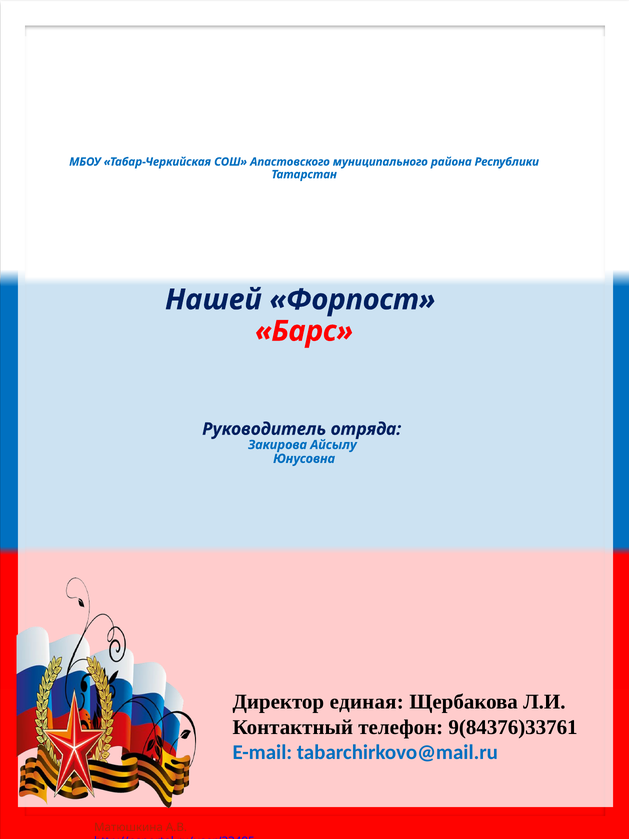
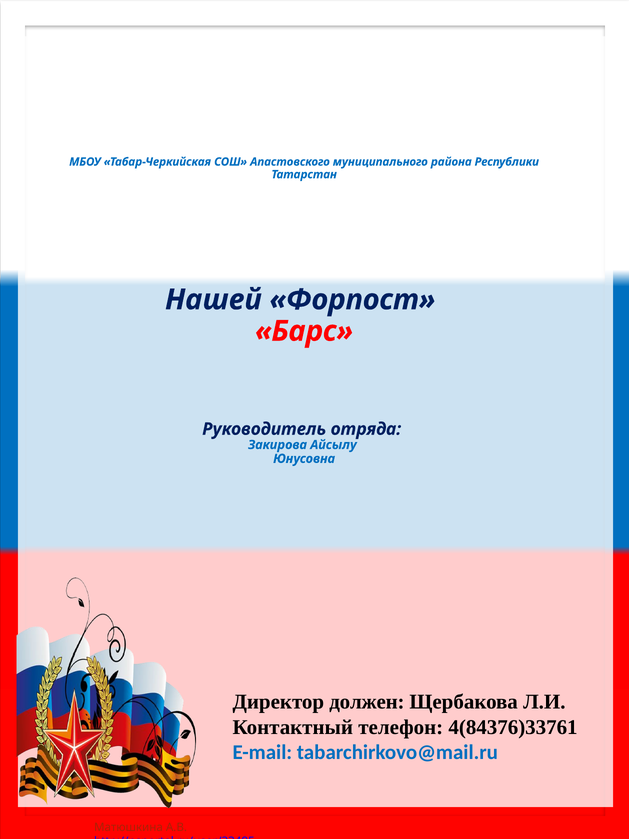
единая: единая -> должен (367, 702)
9(84376)33761: 9(84376)33761 -> 4(84376)33761 (513, 727)
